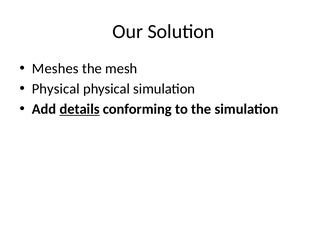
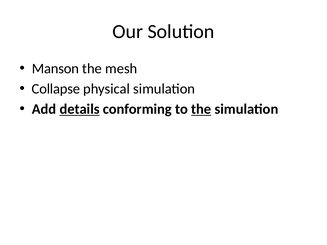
Meshes: Meshes -> Manson (55, 69)
Physical: Physical -> Collapse (56, 89)
the underline: none -> present (201, 109)
